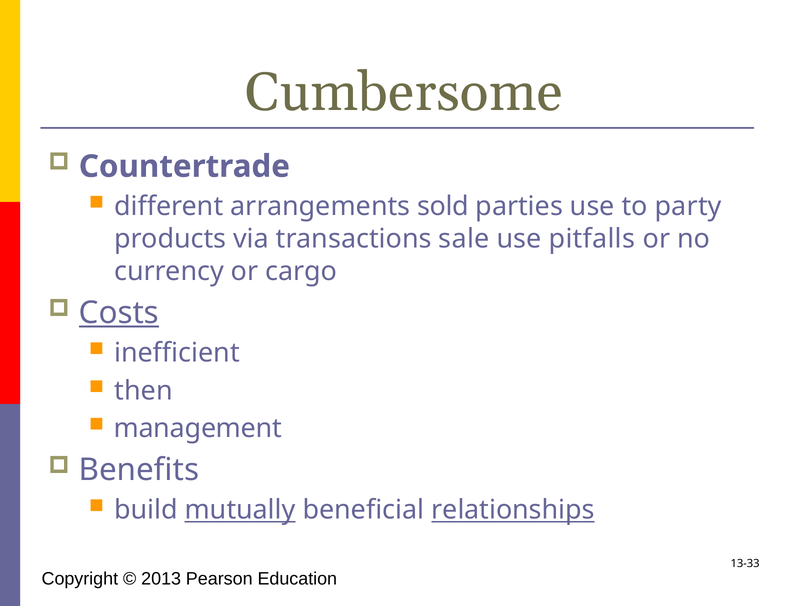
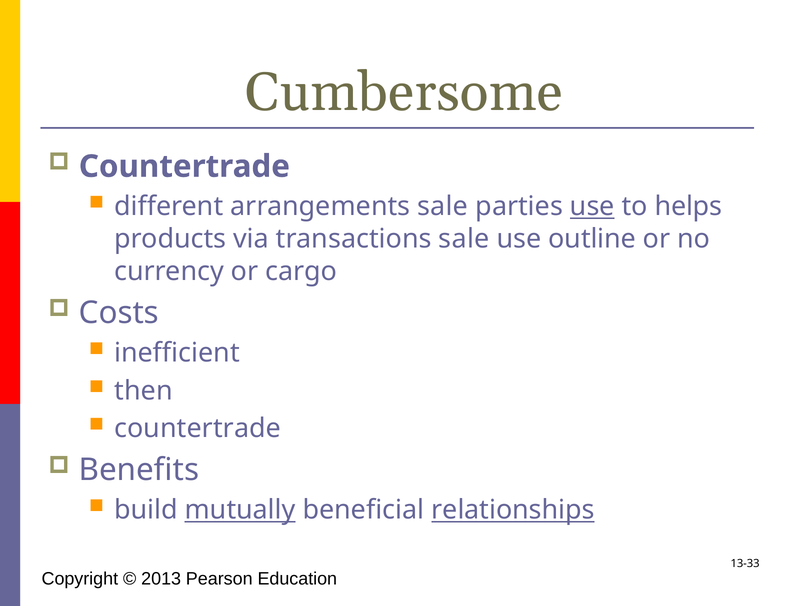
arrangements sold: sold -> sale (443, 207)
use underline: none -> present (592, 207)
party: party -> helps (688, 207)
pitfalls: pitfalls -> outline (592, 239)
Costs underline: present -> none (119, 313)
management: management -> countertrade (198, 428)
